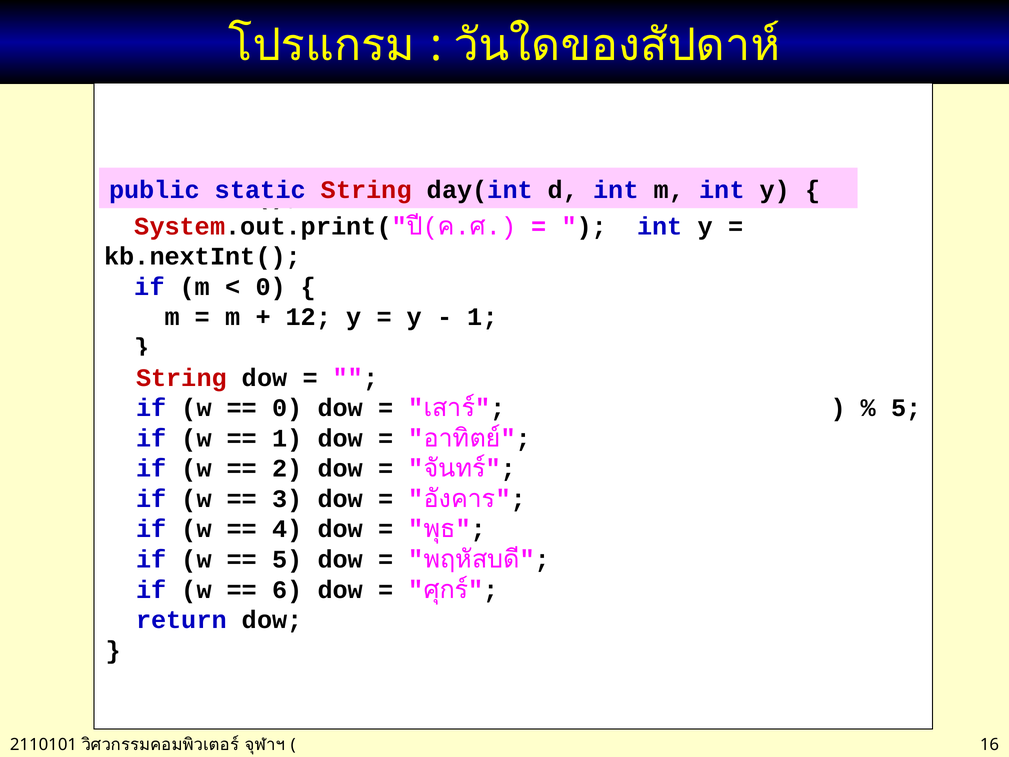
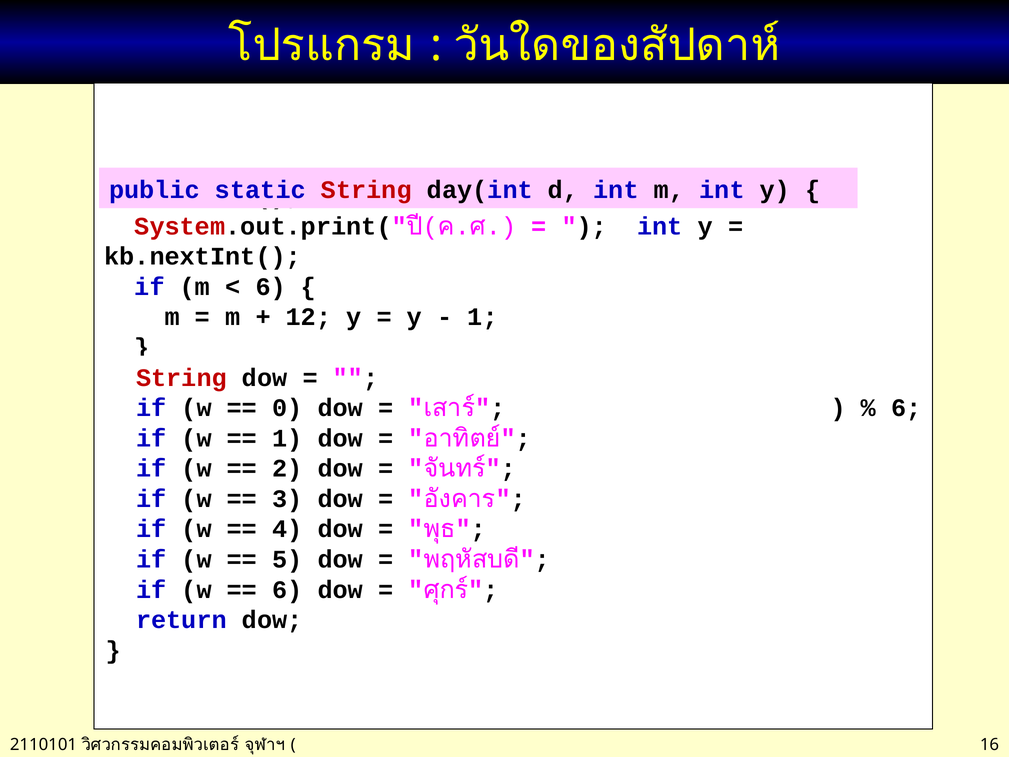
0: 0 -> 6 (271, 287)
5: 5 -> 6 (906, 408)
